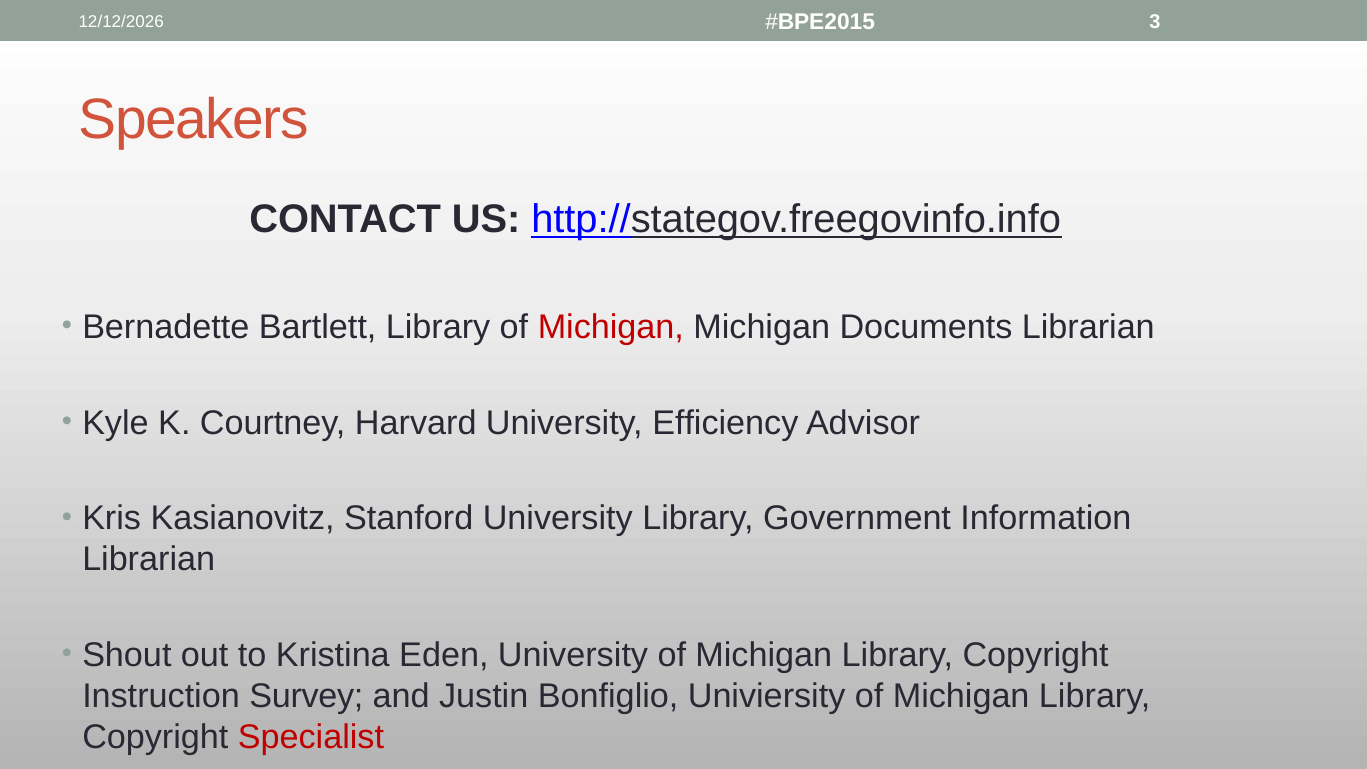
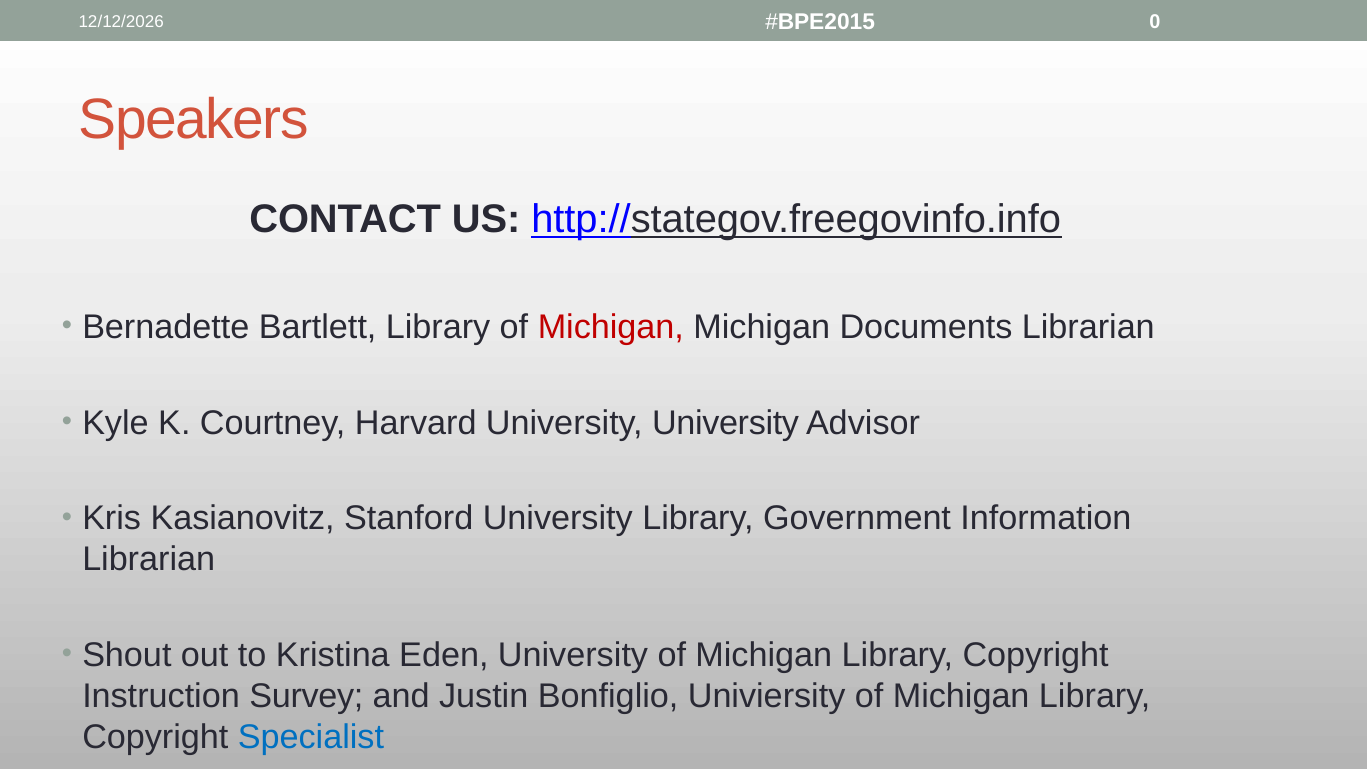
3: 3 -> 0 (1155, 22)
University Efficiency: Efficiency -> University (726, 423)
Specialist colour: red -> blue (311, 737)
